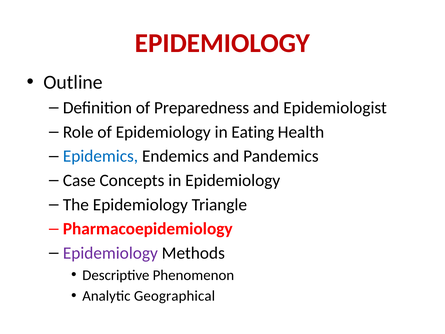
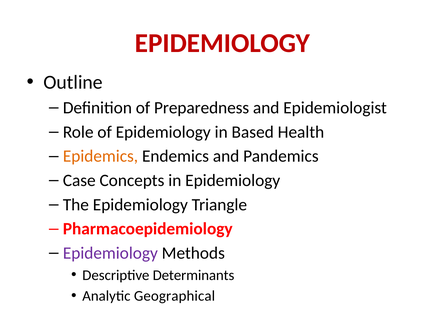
Eating: Eating -> Based (253, 132)
Epidemics colour: blue -> orange (100, 156)
Phenomenon: Phenomenon -> Determinants (194, 275)
